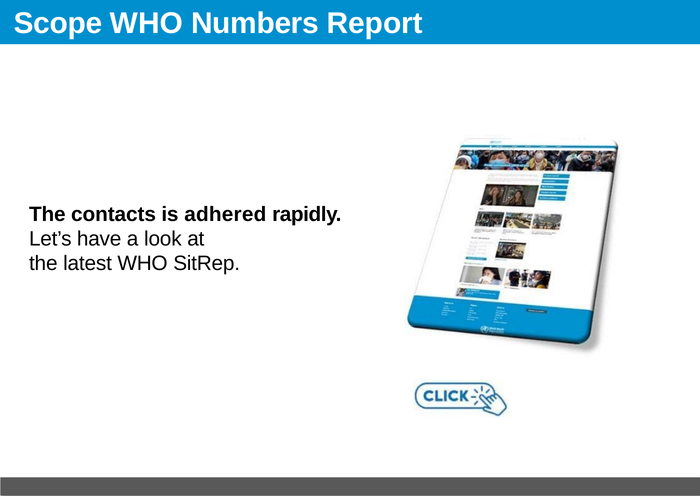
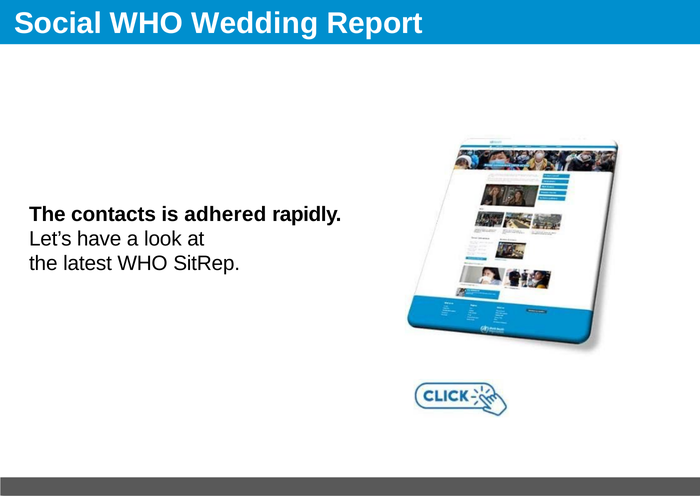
Scope: Scope -> Social (58, 23)
Numbers: Numbers -> Wedding (255, 23)
